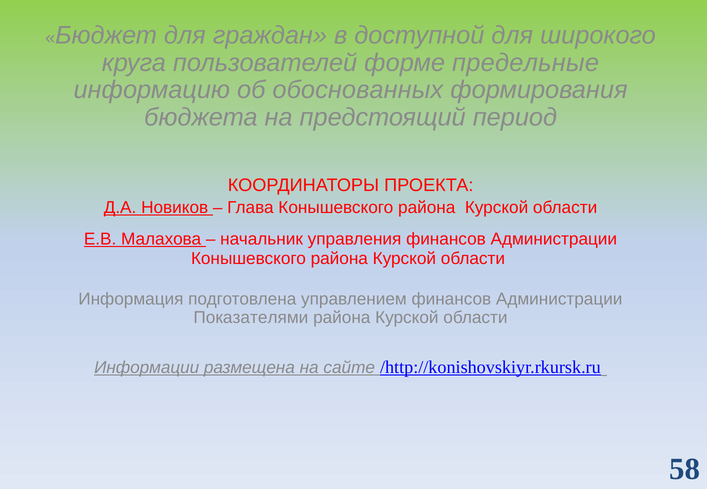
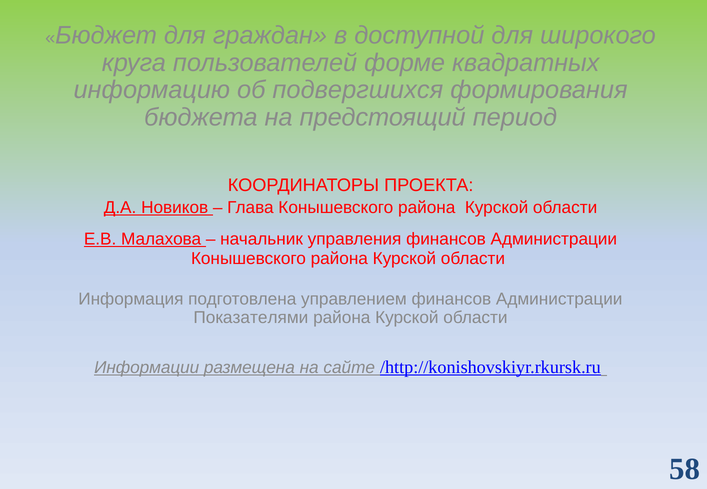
предельные: предельные -> квадратных (526, 63)
обоснованных: обоснованных -> подвергшихся (358, 90)
